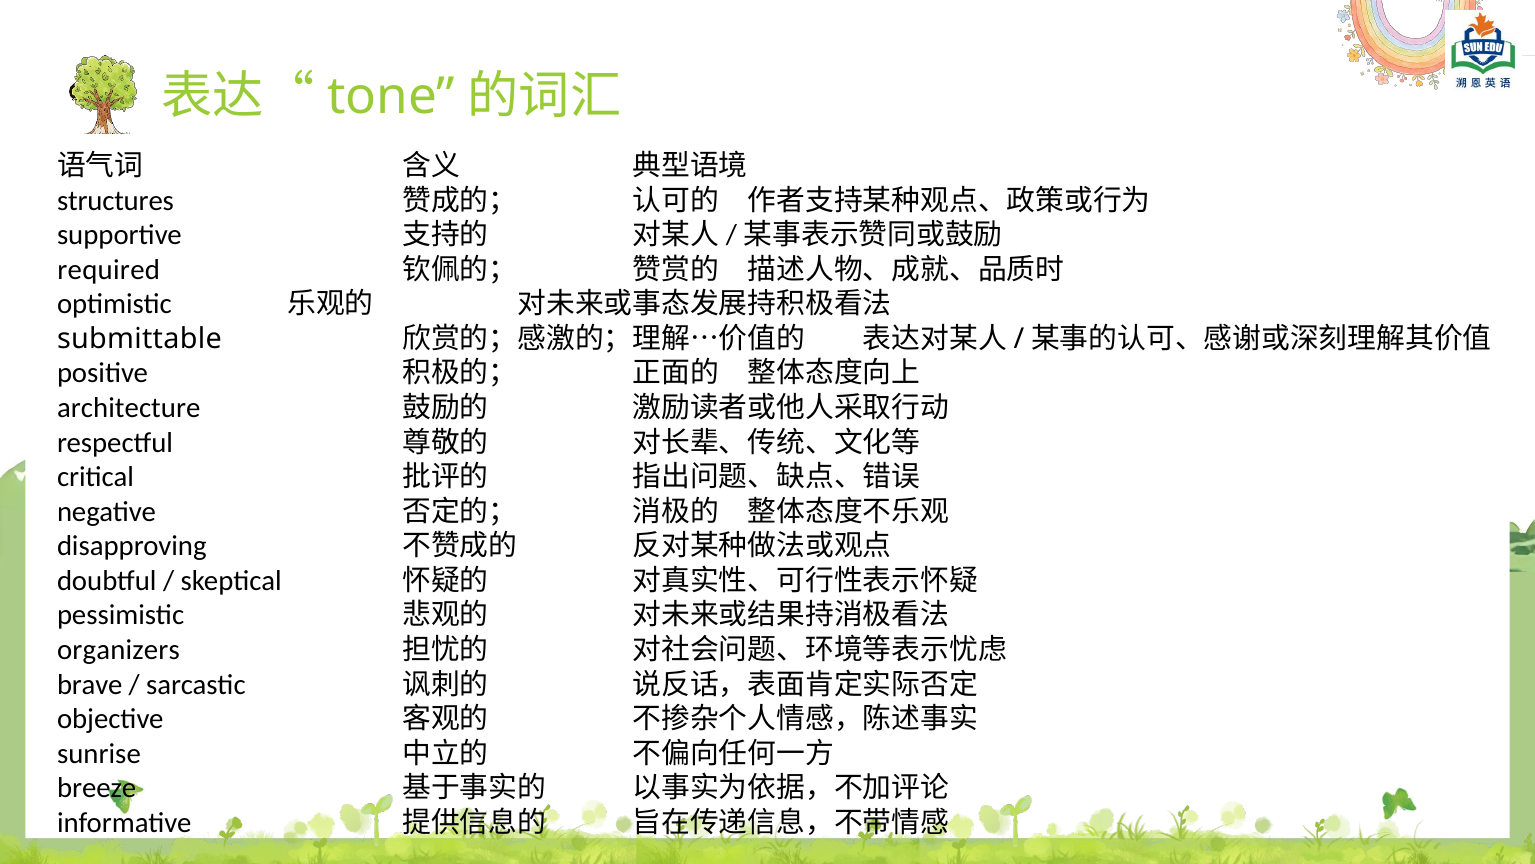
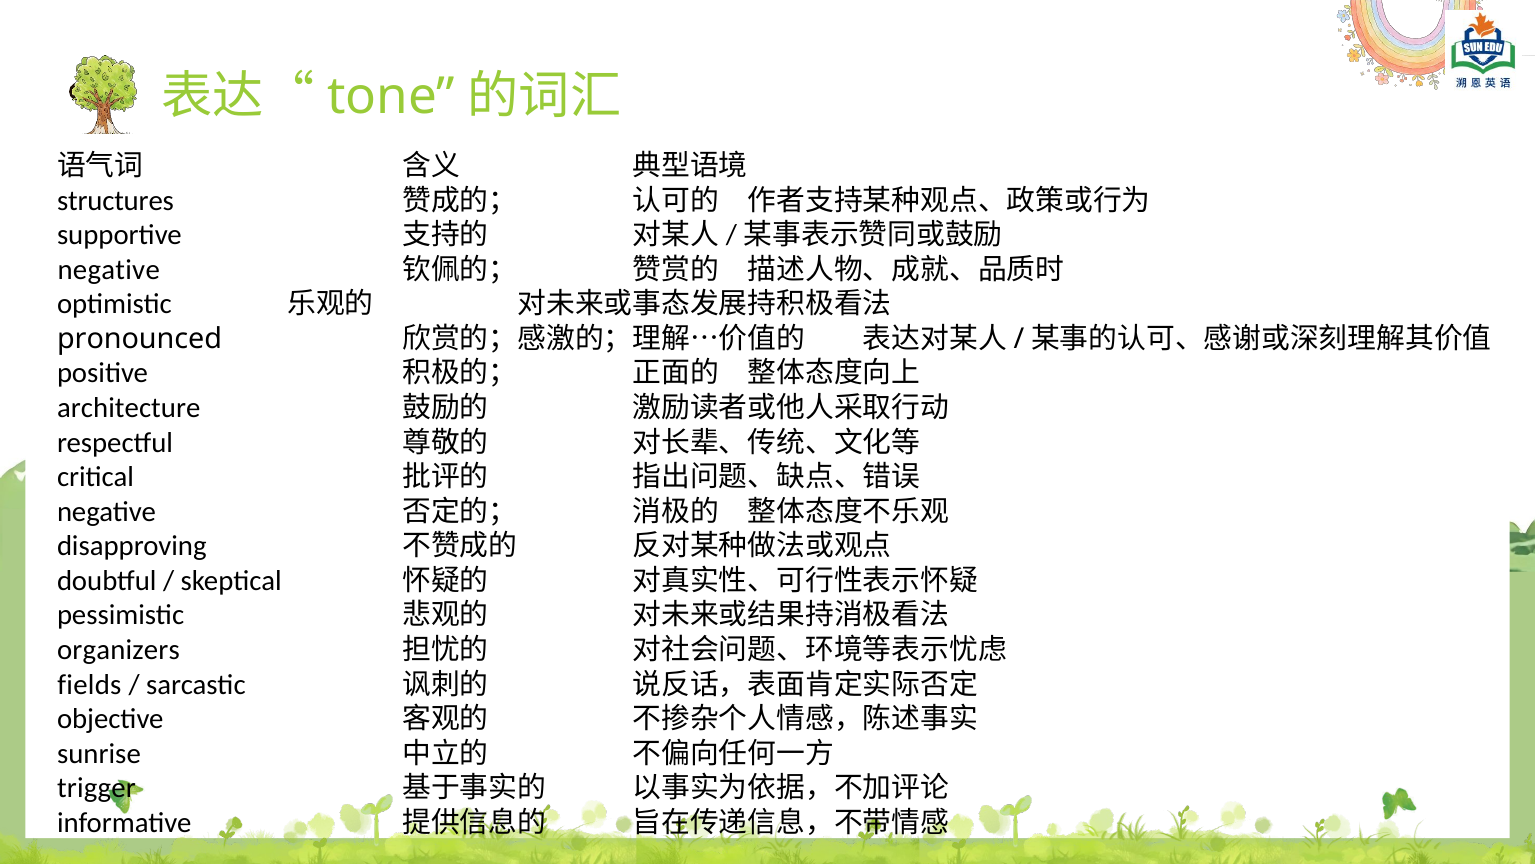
required: required -> negative (109, 270)
submittable: submittable -> pronounced (140, 339)
brave: brave -> fields (89, 684)
breeze: breeze -> trigger (97, 788)
